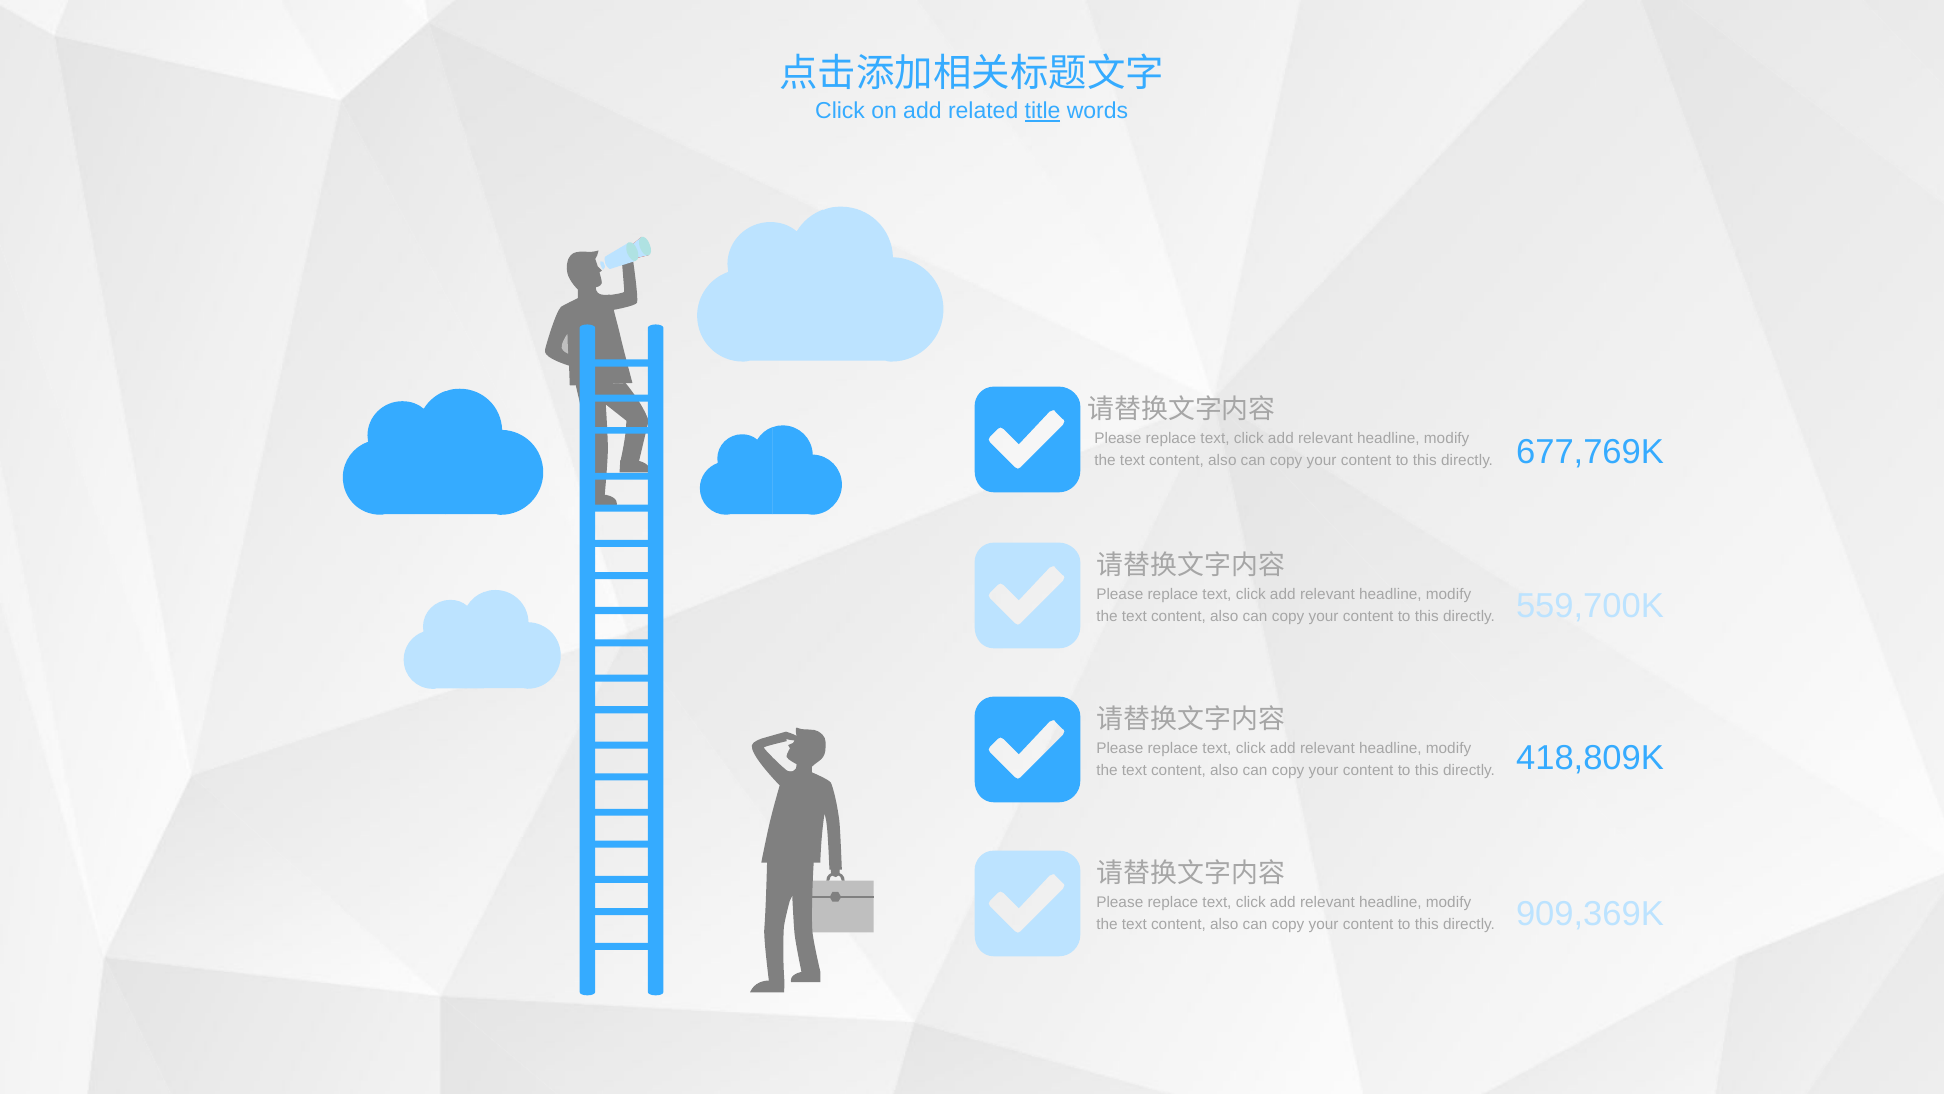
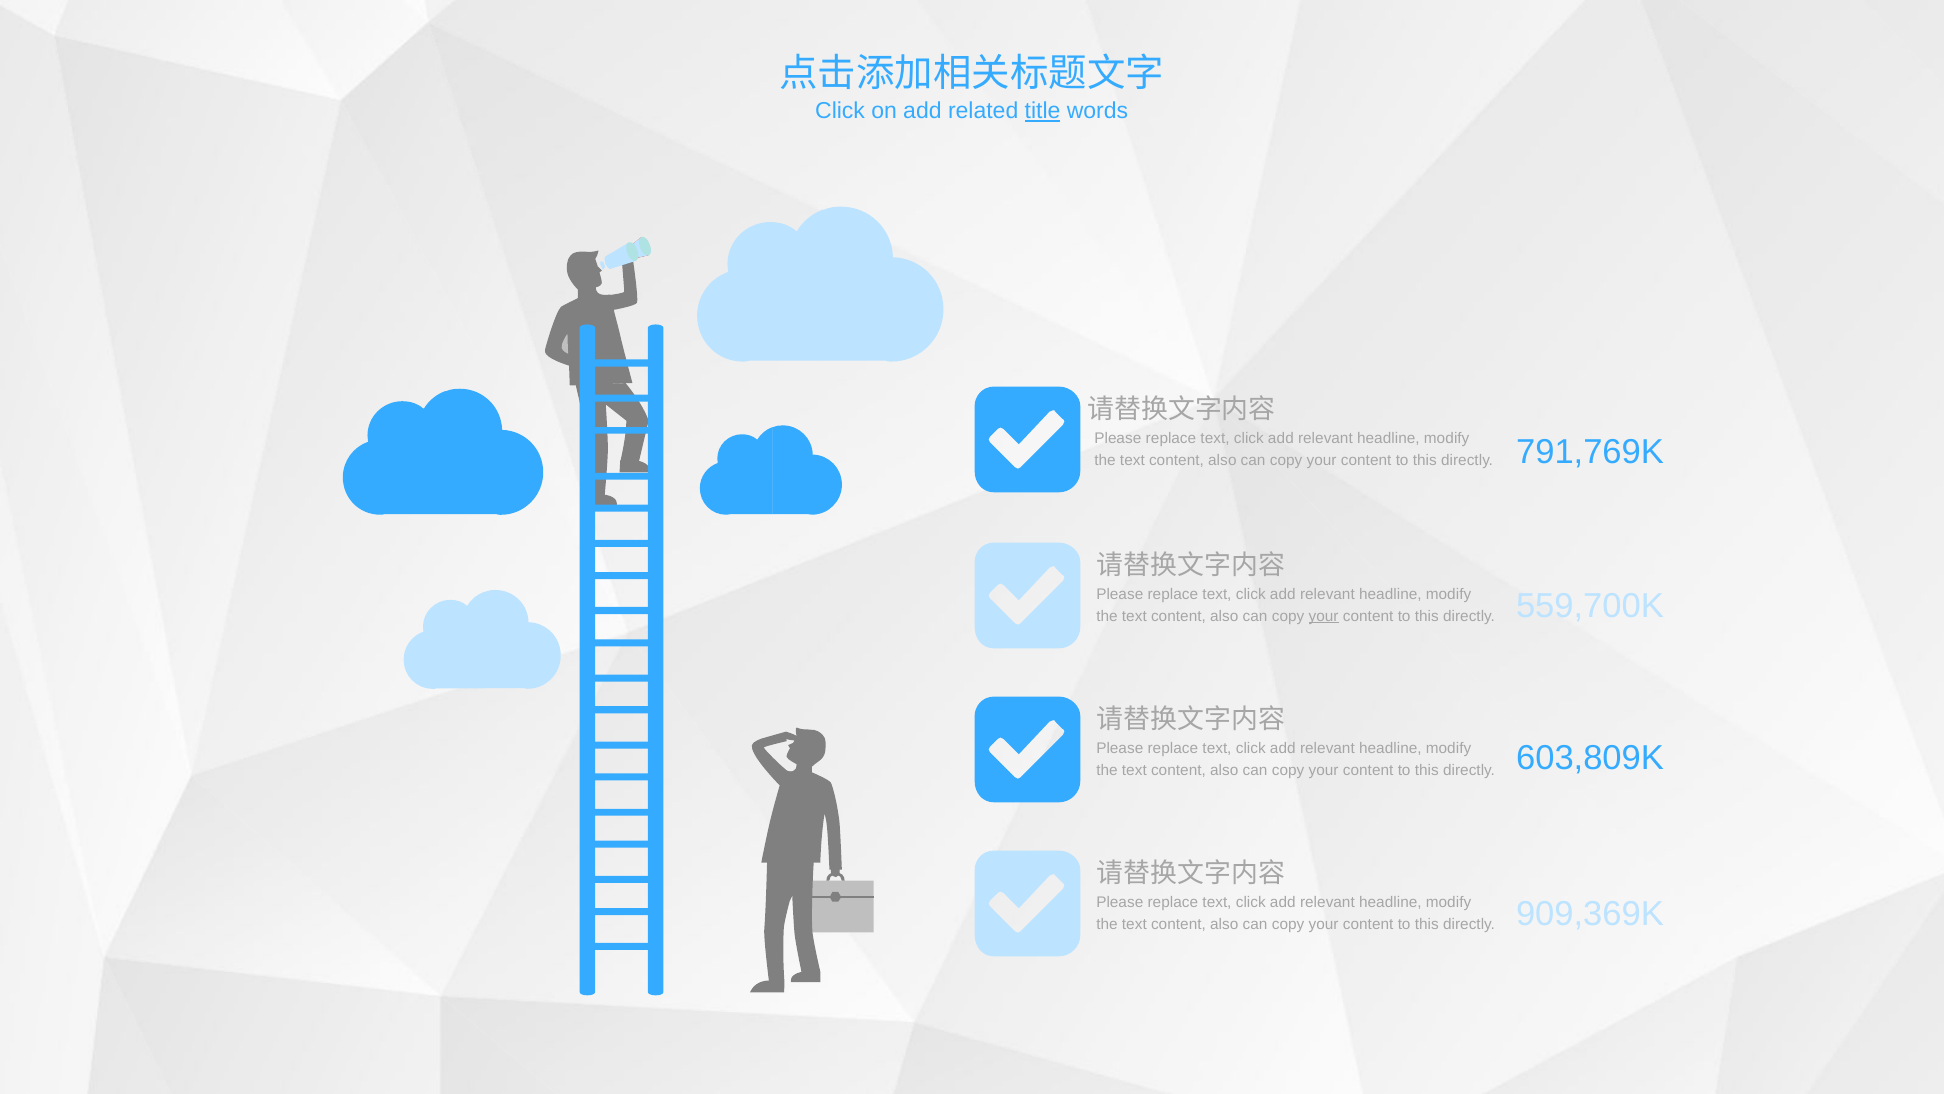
677,769K: 677,769K -> 791,769K (1590, 452)
your underline: none -> present (1324, 616)
418,809K: 418,809K -> 603,809K (1590, 758)
